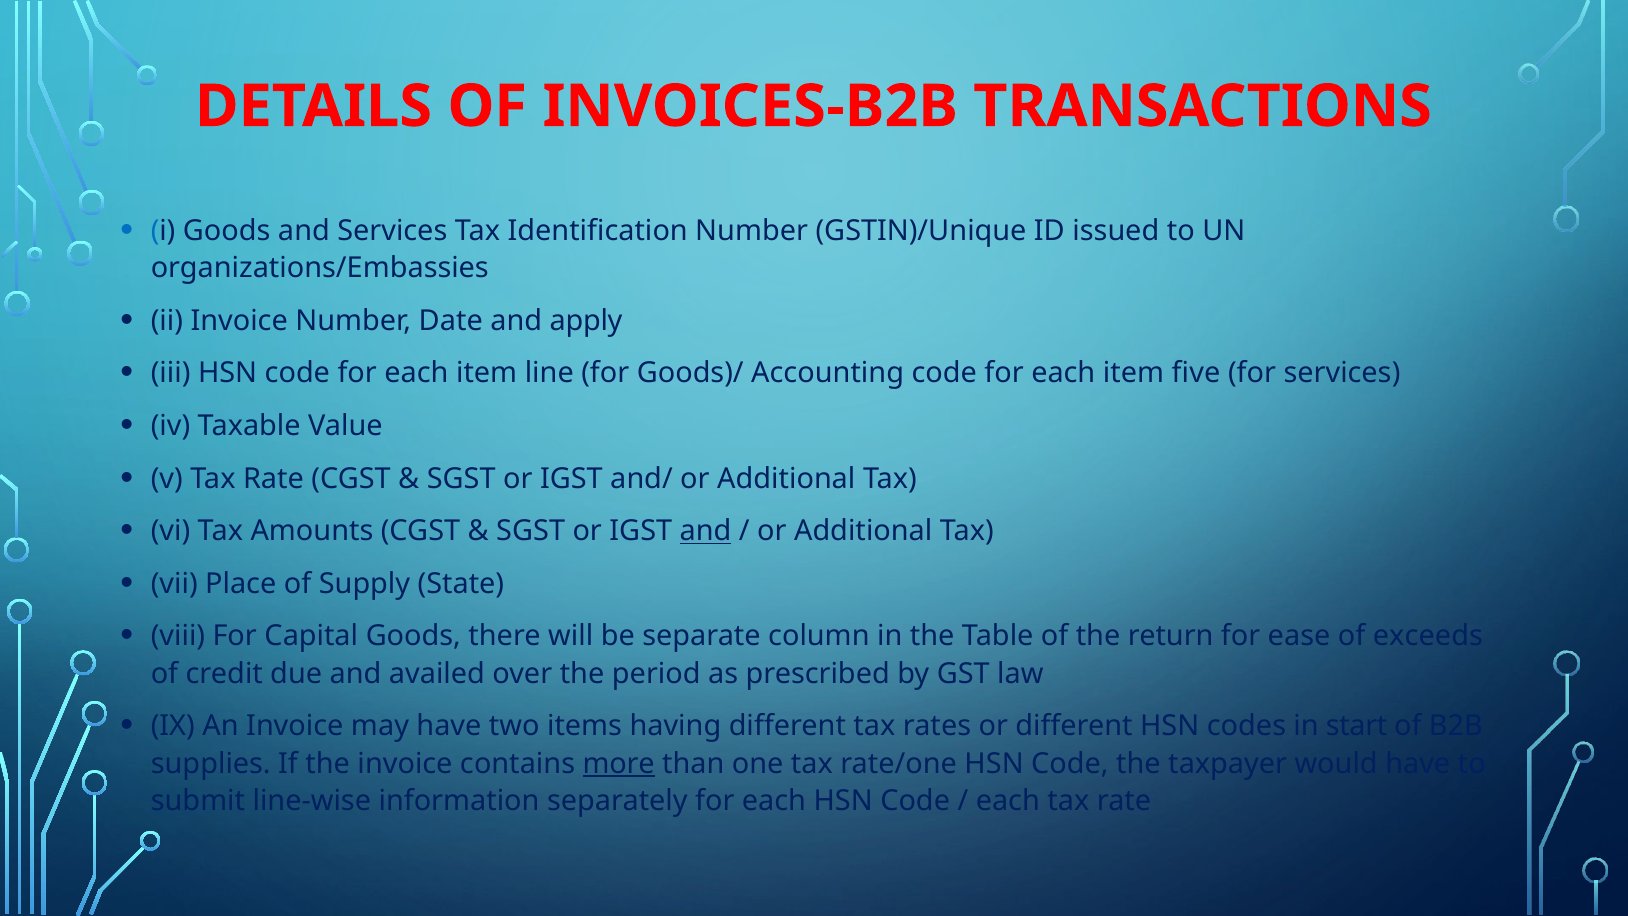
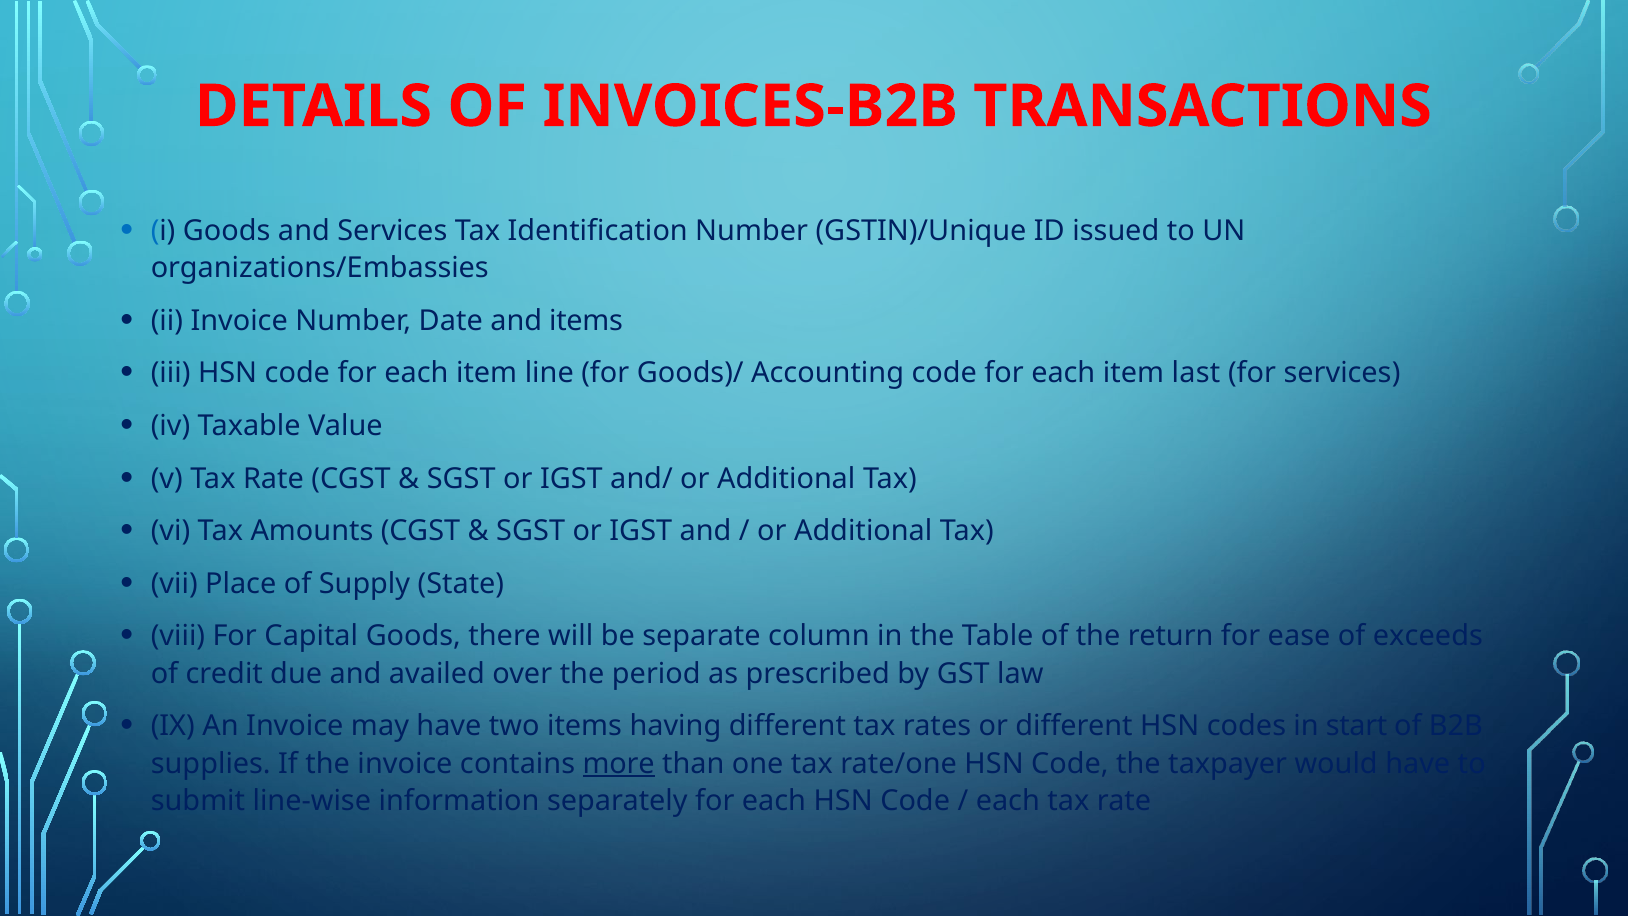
and apply: apply -> items (586, 321)
five: five -> last (1196, 373)
and underline: present -> none (705, 531)
